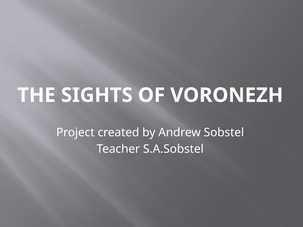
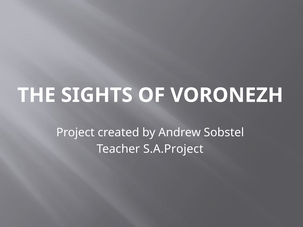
S.A.Sobstel: S.A.Sobstel -> S.A.Project (173, 149)
